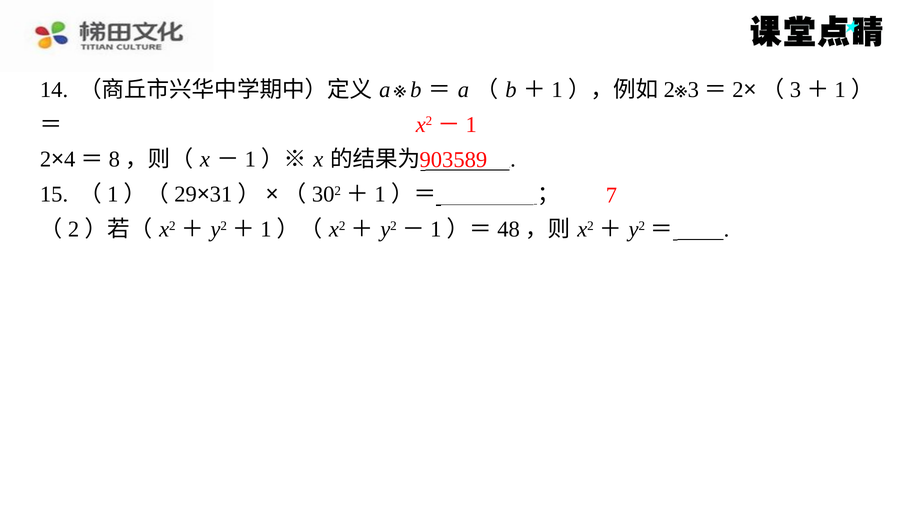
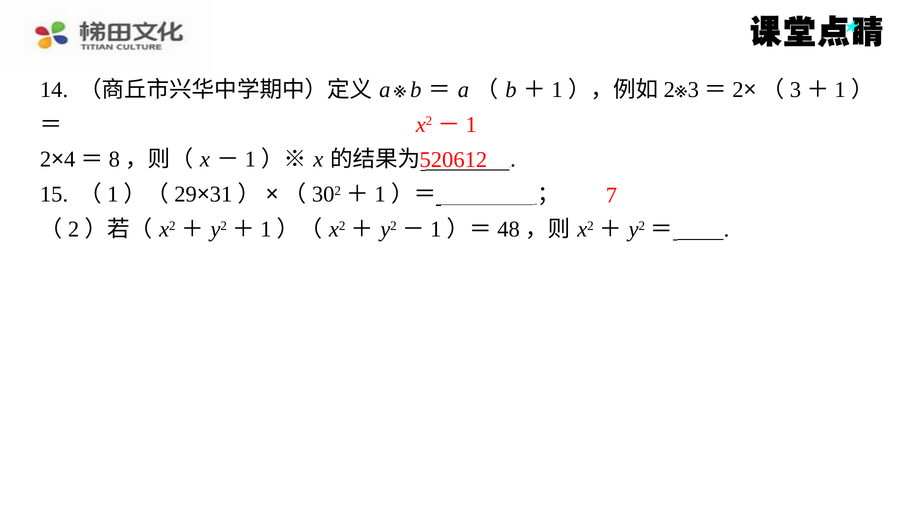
903589: 903589 -> 520612 (453, 160)
